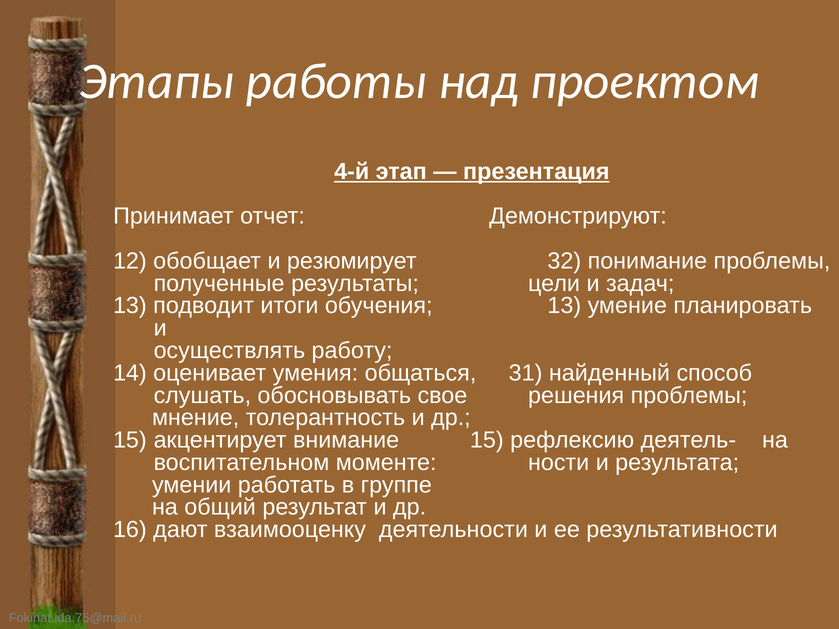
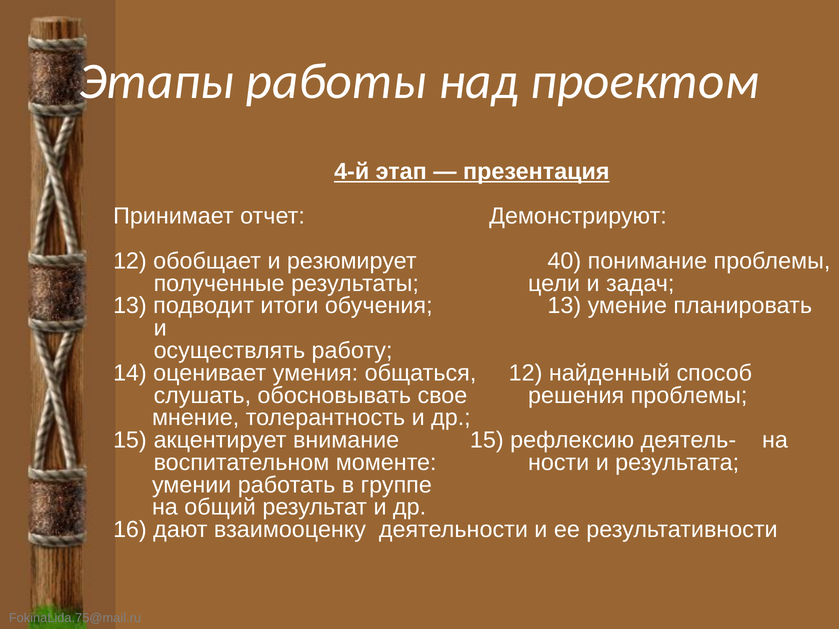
32: 32 -> 40 (564, 261)
общаться 31: 31 -> 12 (526, 373)
